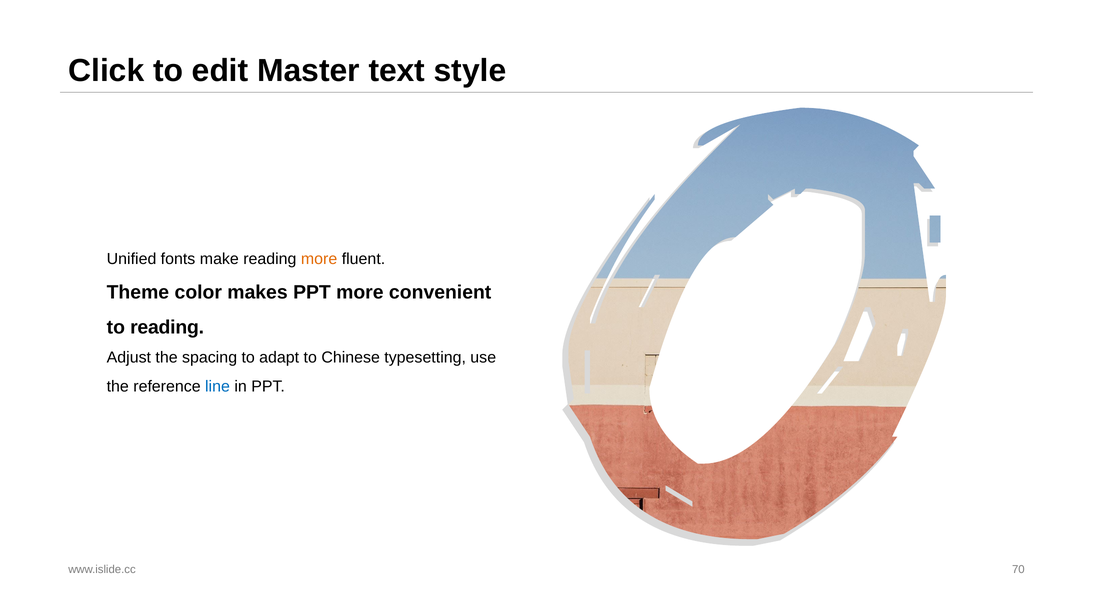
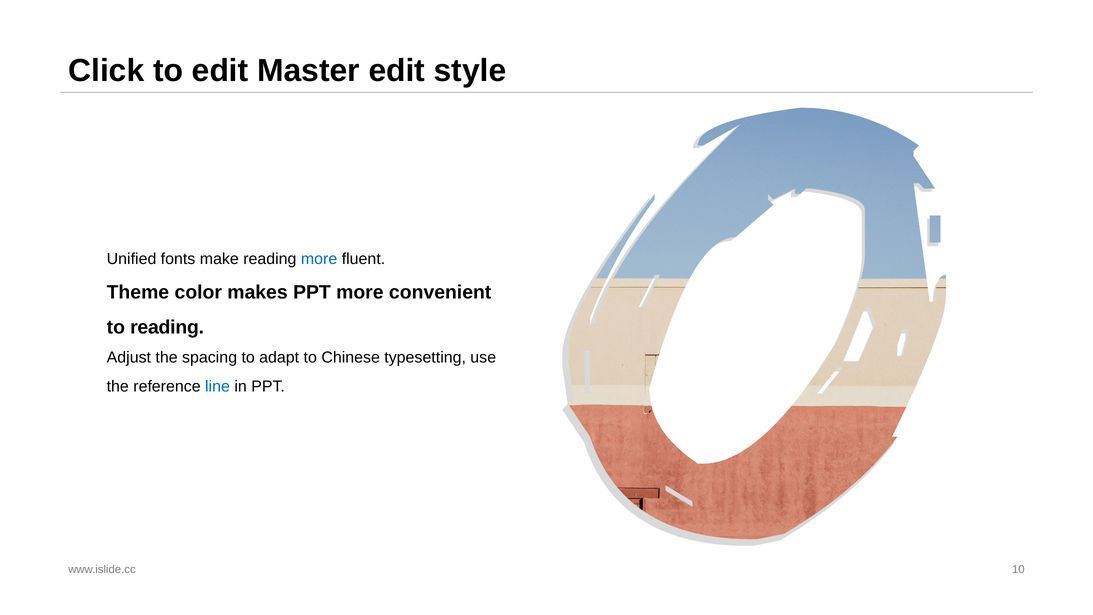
Master text: text -> edit (397, 71)
more colour: orange -> blue (319, 259)
70: 70 -> 10 (1018, 569)
